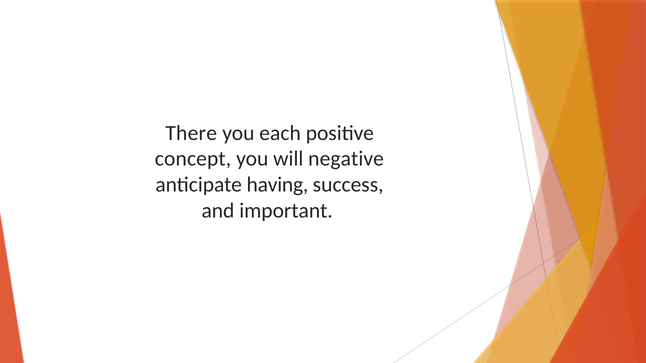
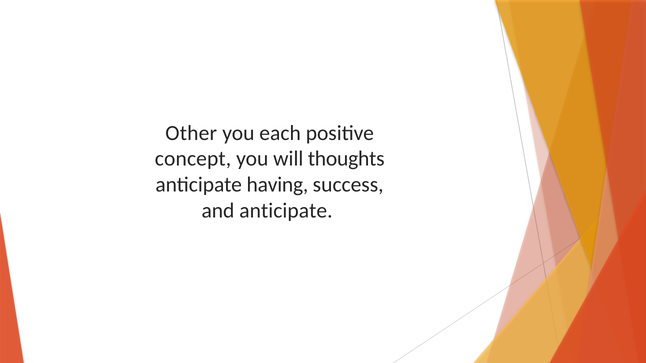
There: There -> Other (191, 133)
negative: negative -> thoughts (346, 159)
and important: important -> anticipate (286, 211)
